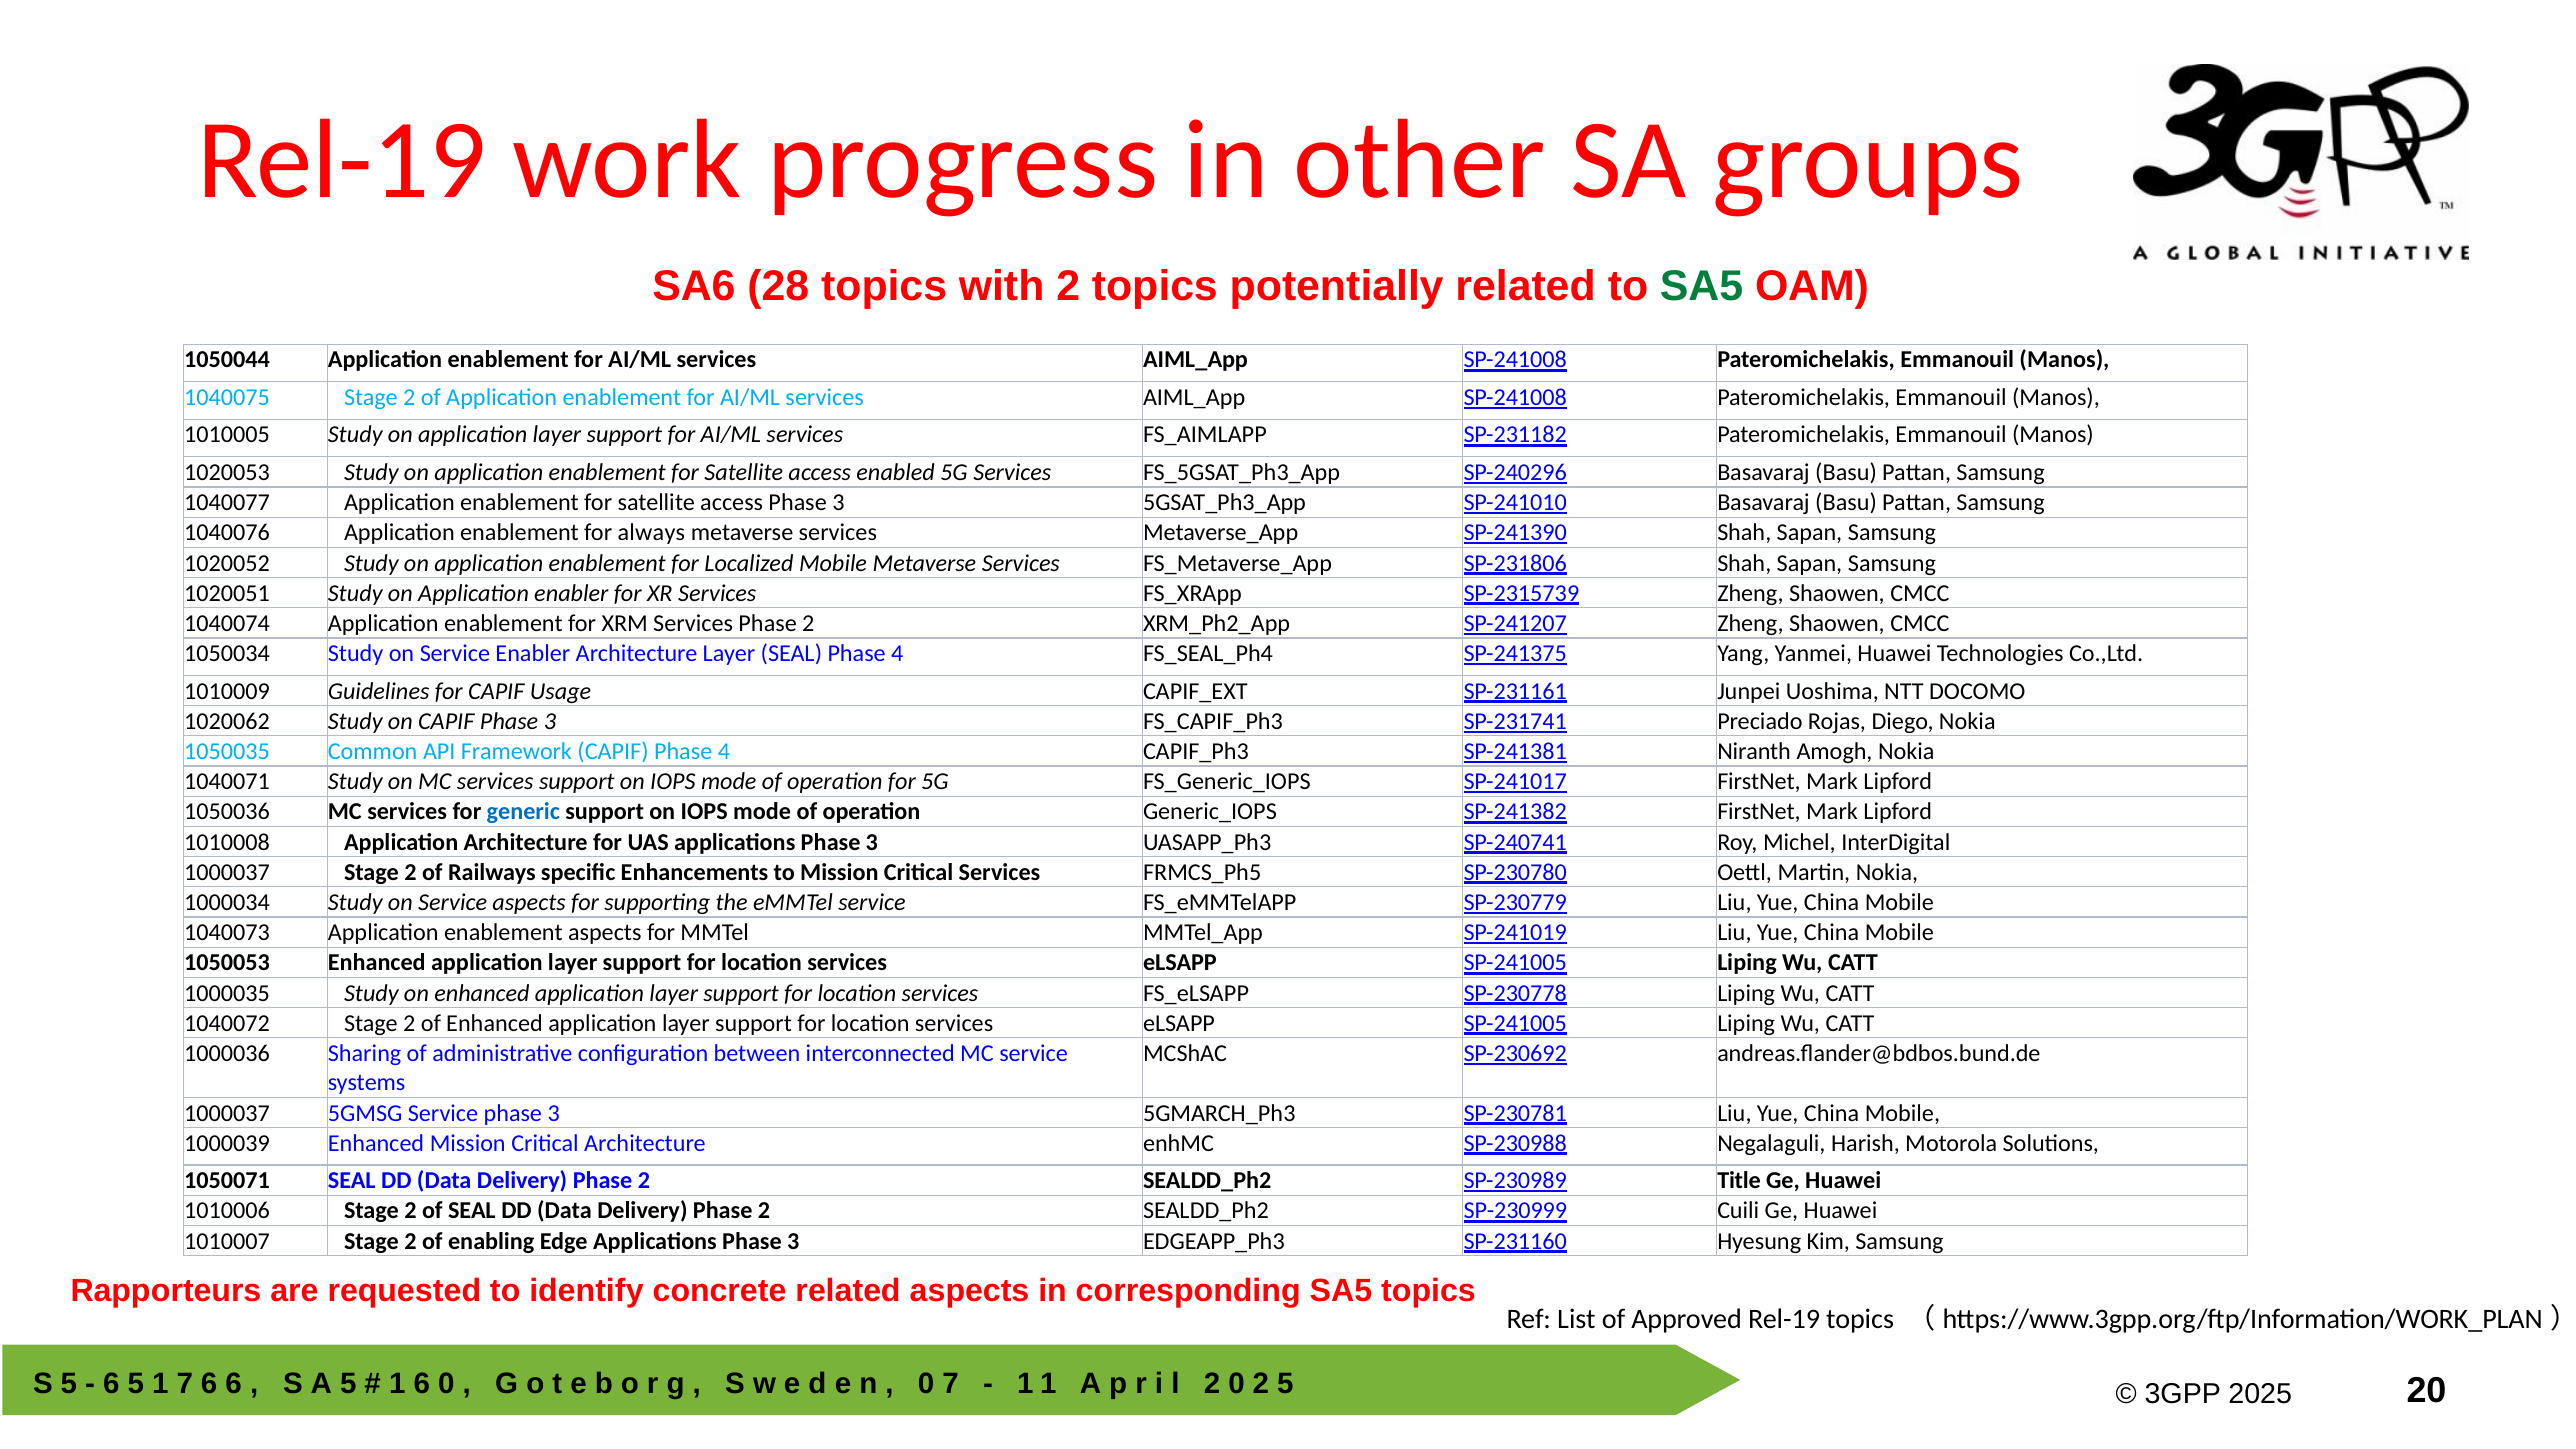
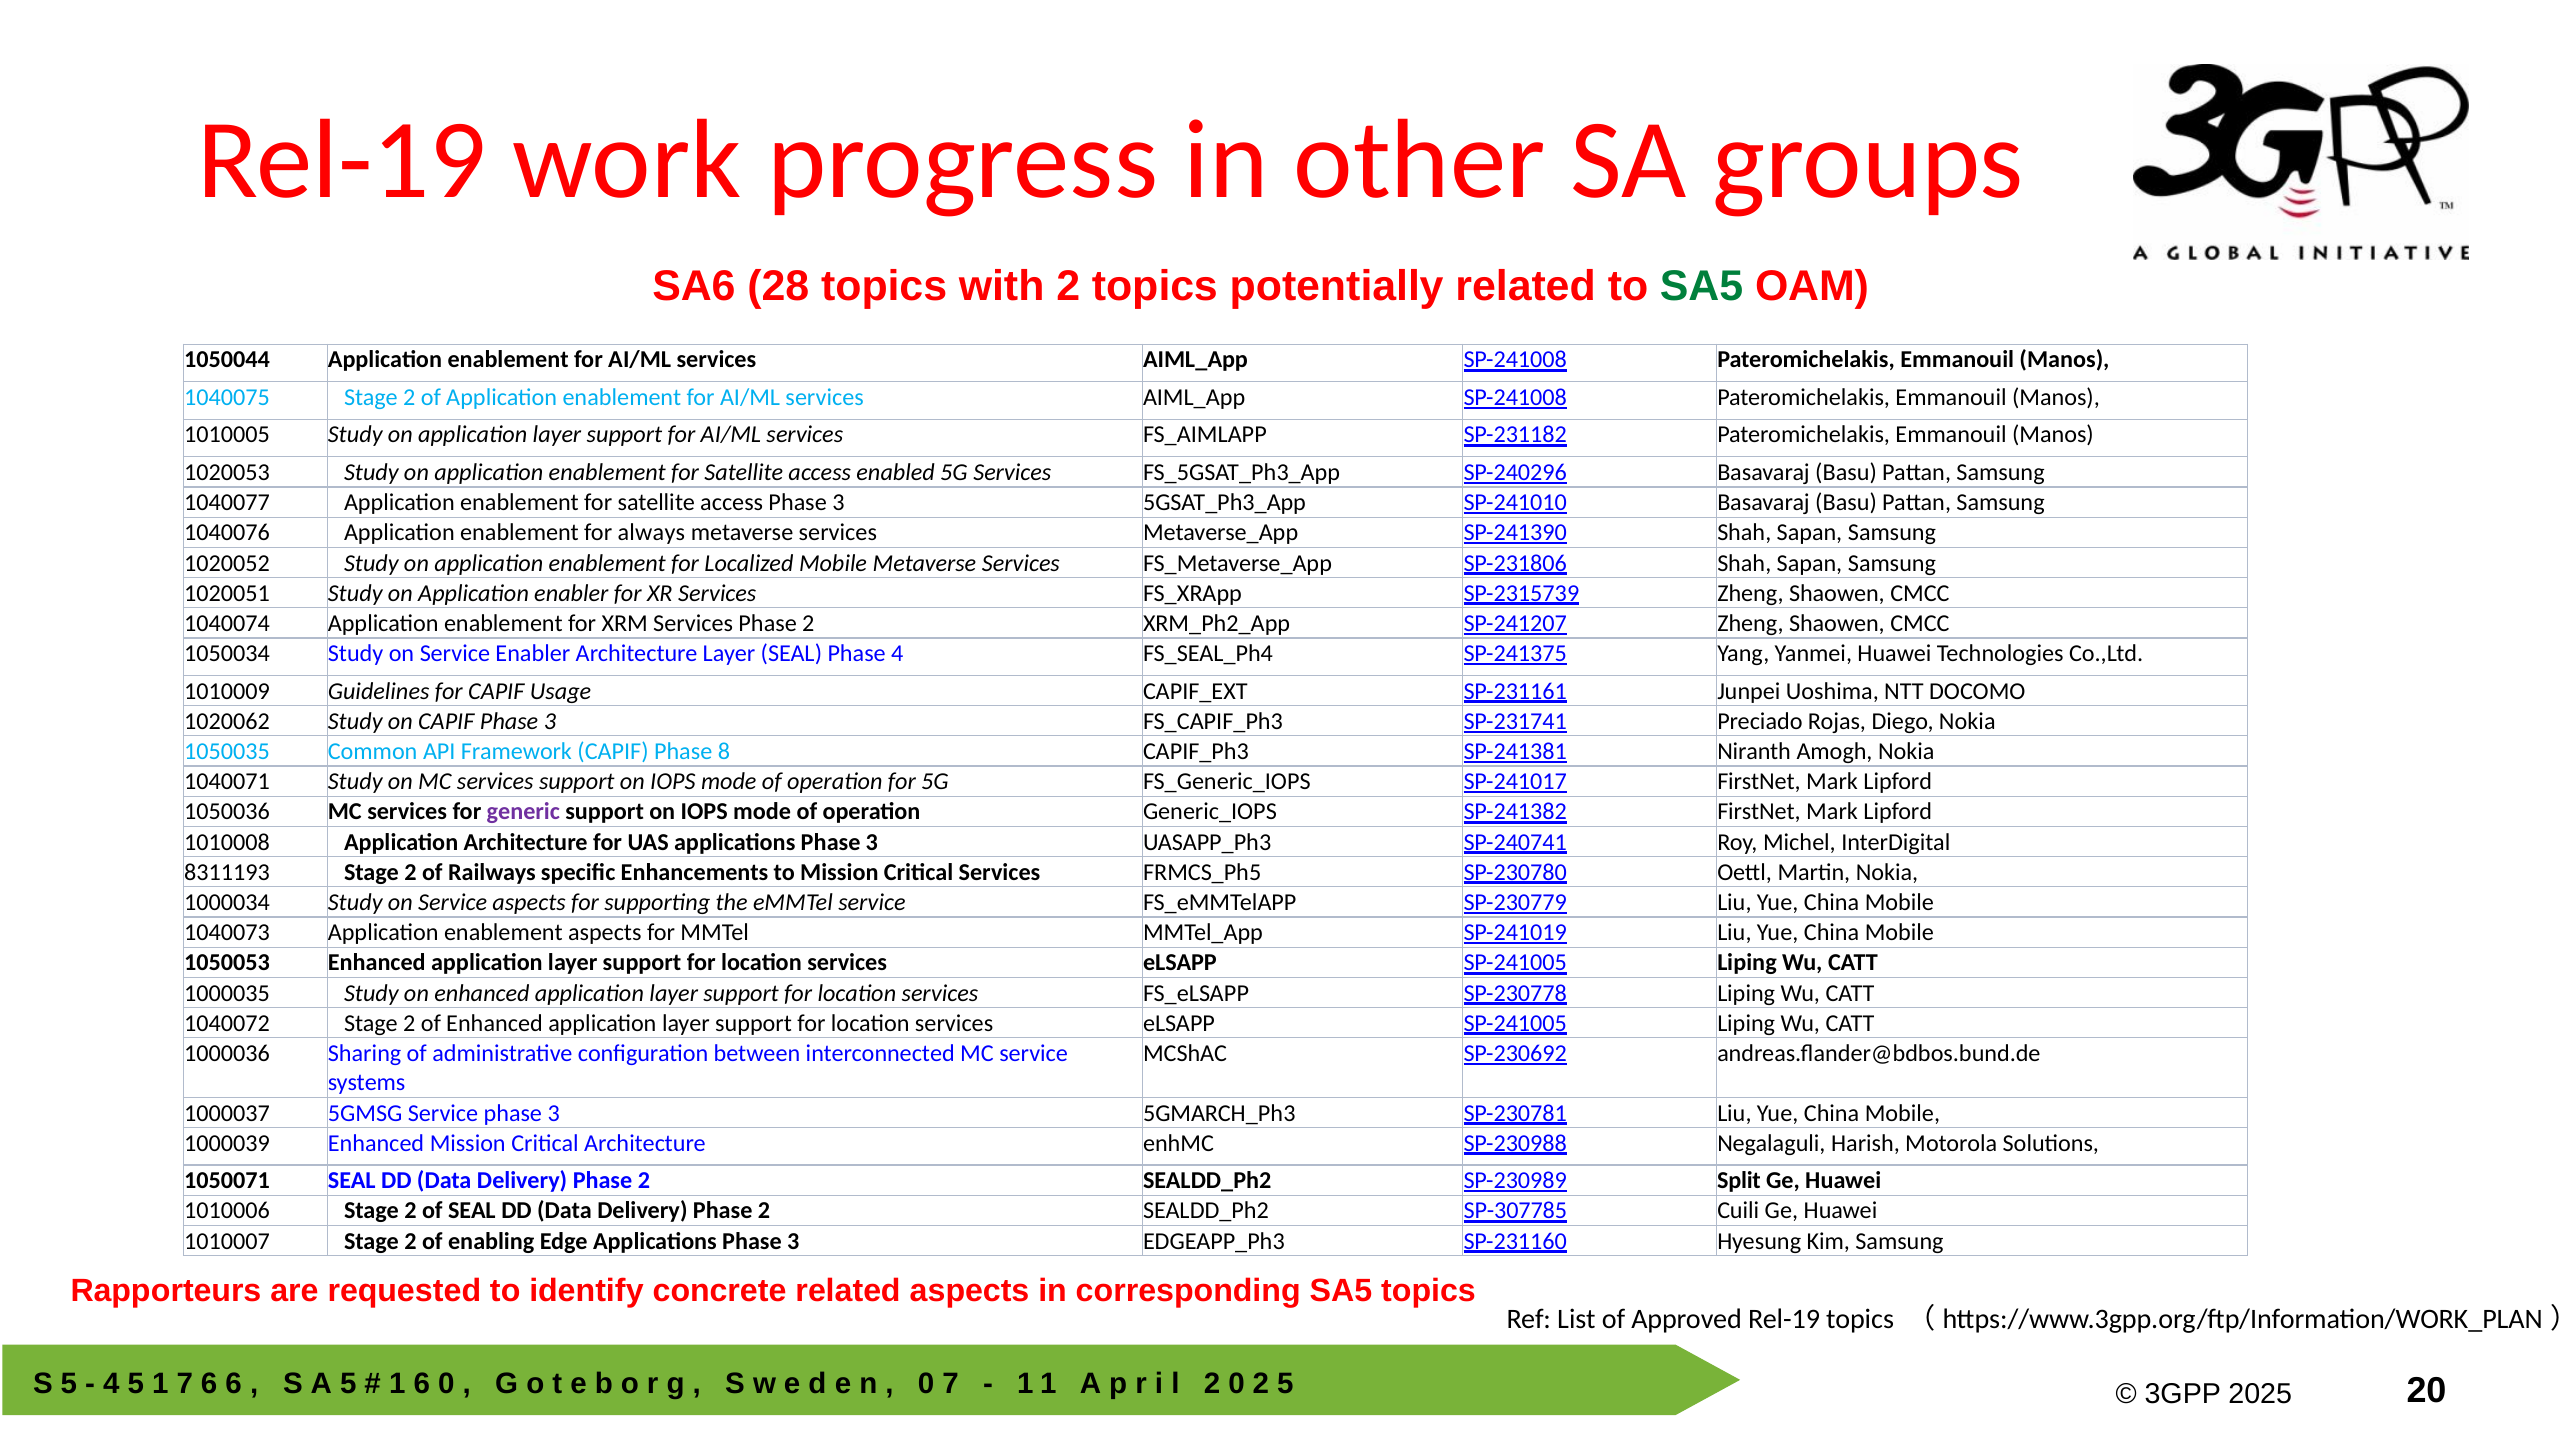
CAPIF Phase 4: 4 -> 8 (724, 751)
generic colour: blue -> purple (523, 812)
1000037: 1000037 -> 8311193 (227, 872)
Title: Title -> Split (1739, 1181)
SP-230999: SP-230999 -> SP-307785 (1515, 1211)
6: 6 -> 4 (111, 1384)
